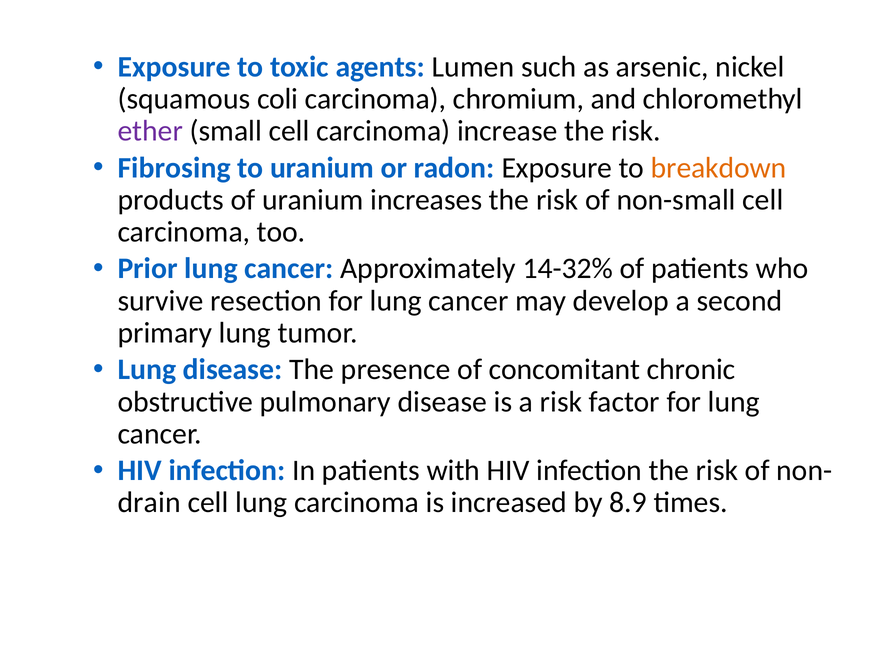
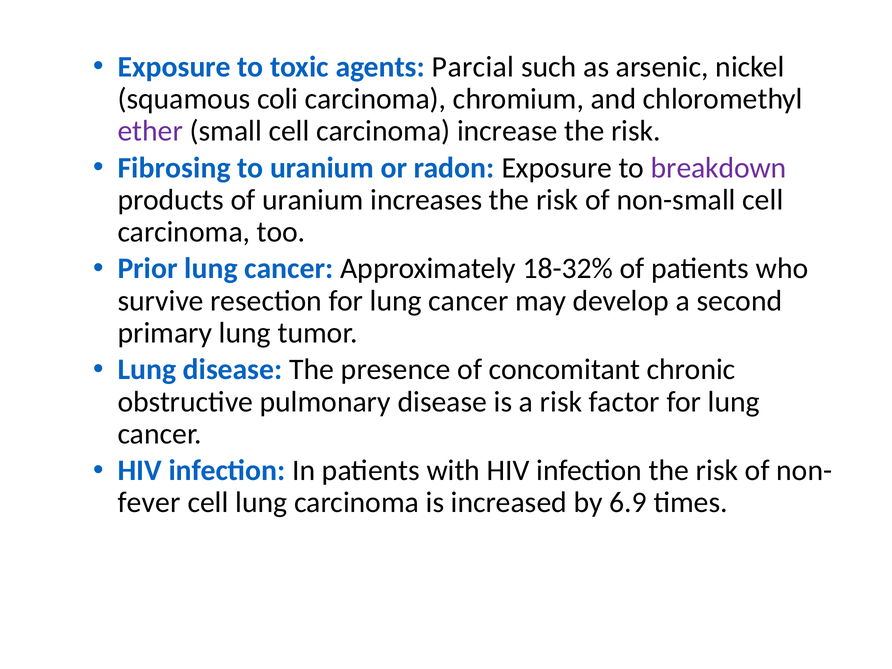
Lumen: Lumen -> Parcial (473, 67)
breakdown colour: orange -> purple (719, 168)
14-32%: 14-32% -> 18-32% (568, 269)
drain: drain -> fever (149, 503)
8.9: 8.9 -> 6.9 (628, 503)
